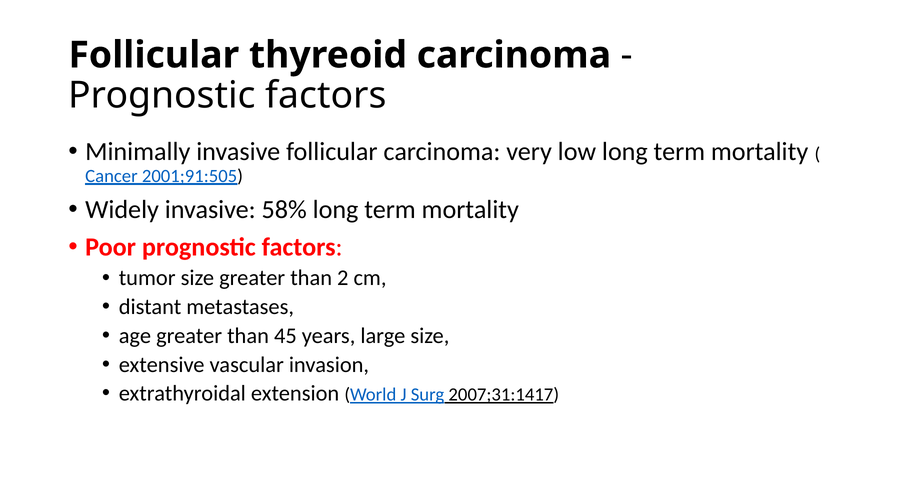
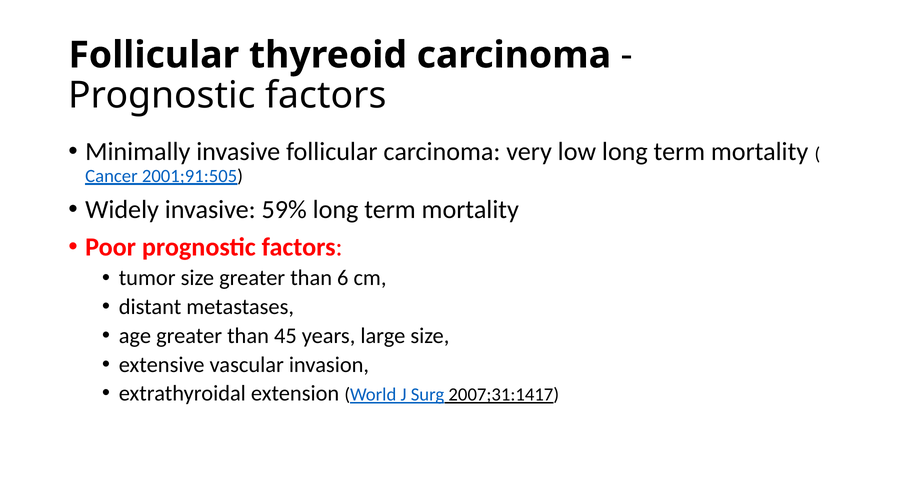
58%: 58% -> 59% (284, 210)
2: 2 -> 6 (343, 278)
